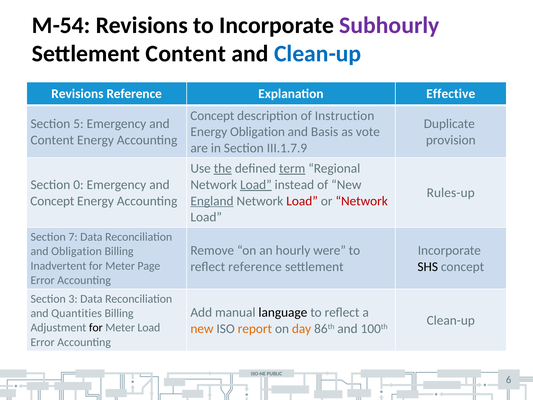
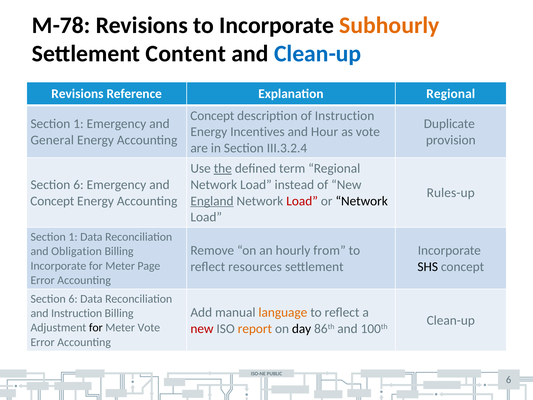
M-54: M-54 -> M-78 (61, 25)
Subhourly colour: purple -> orange (389, 25)
Explanation Effective: Effective -> Regional (451, 94)
5: 5 -> 1 (78, 124)
Energy Obligation: Obligation -> Incentives (257, 132)
Basis: Basis -> Hour (325, 132)
Content: Content -> General (52, 140)
III.1.7.9: III.1.7.9 -> III.3.2.4 (287, 148)
term underline: present -> none (292, 168)
0: 0 -> 6 (78, 185)
Load underline: present -> none (256, 185)
Network colour: red -> black (362, 201)
7: 7 -> 1 (73, 237)
were: were -> from (329, 250)
Inadvertent: Inadvertent -> Incorporate (58, 266)
reflect reference: reference -> resources (255, 267)
3: 3 -> 6 (73, 299)
language colour: black -> orange (283, 312)
and Quantities: Quantities -> Instruction (77, 313)
Meter Load: Load -> Vote (149, 328)
new colour: orange -> red (202, 328)
day colour: orange -> black (302, 328)
